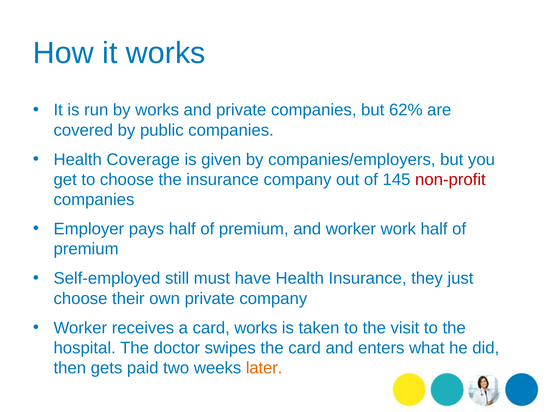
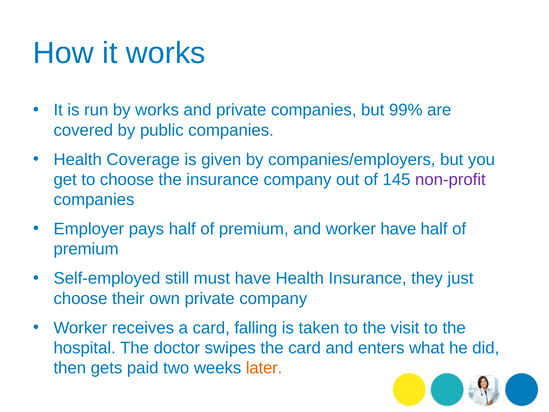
62%: 62% -> 99% (406, 110)
non-profit colour: red -> purple (450, 180)
worker work: work -> have (398, 229)
card works: works -> falling (256, 328)
